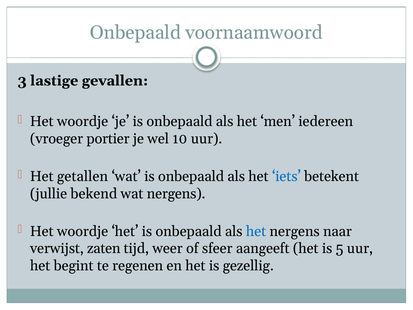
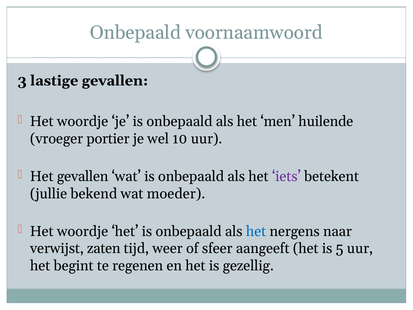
iedereen: iedereen -> huilende (326, 121)
Het getallen: getallen -> gevallen (83, 176)
iets colour: blue -> purple (286, 176)
wat nergens: nergens -> moeder (176, 193)
